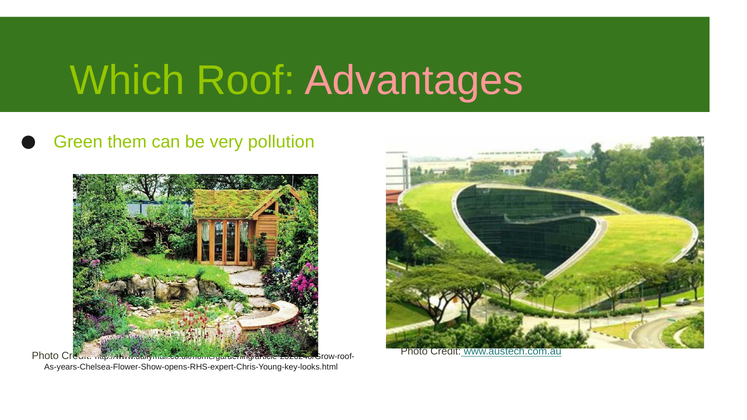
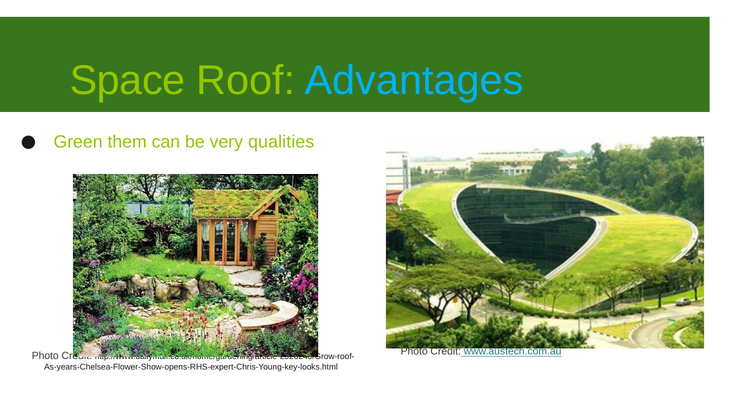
Which: Which -> Space (128, 81)
Advantages colour: pink -> light blue (414, 81)
pollution: pollution -> qualities (281, 142)
